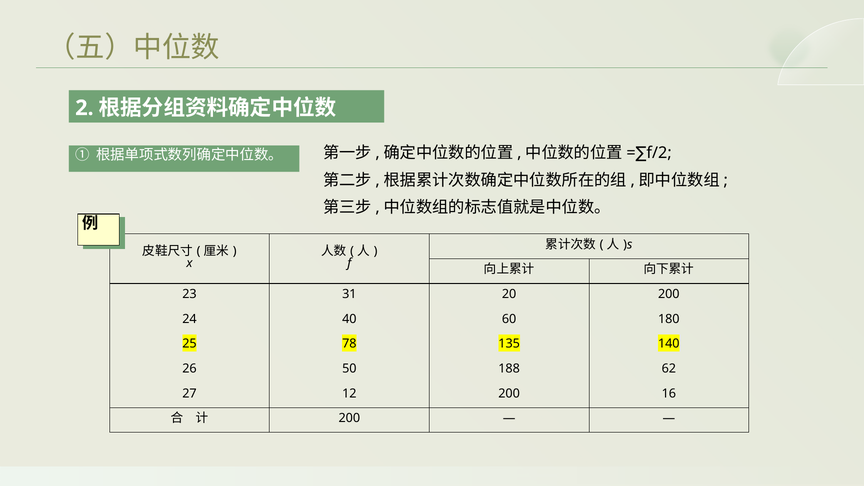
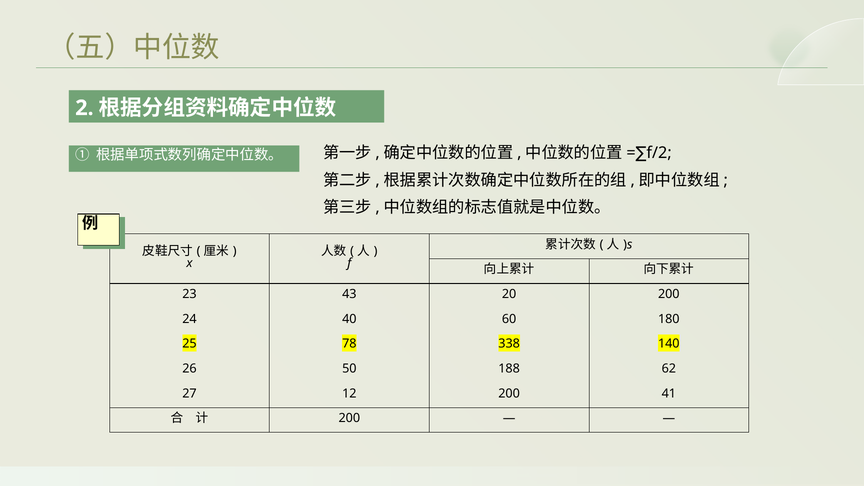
31: 31 -> 43 (349, 294)
135: 135 -> 338 (509, 344)
16: 16 -> 41 (669, 393)
